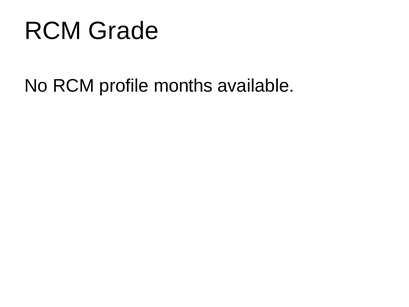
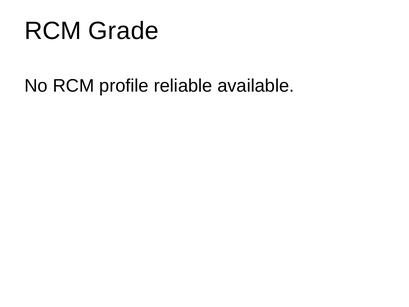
months: months -> reliable (183, 86)
